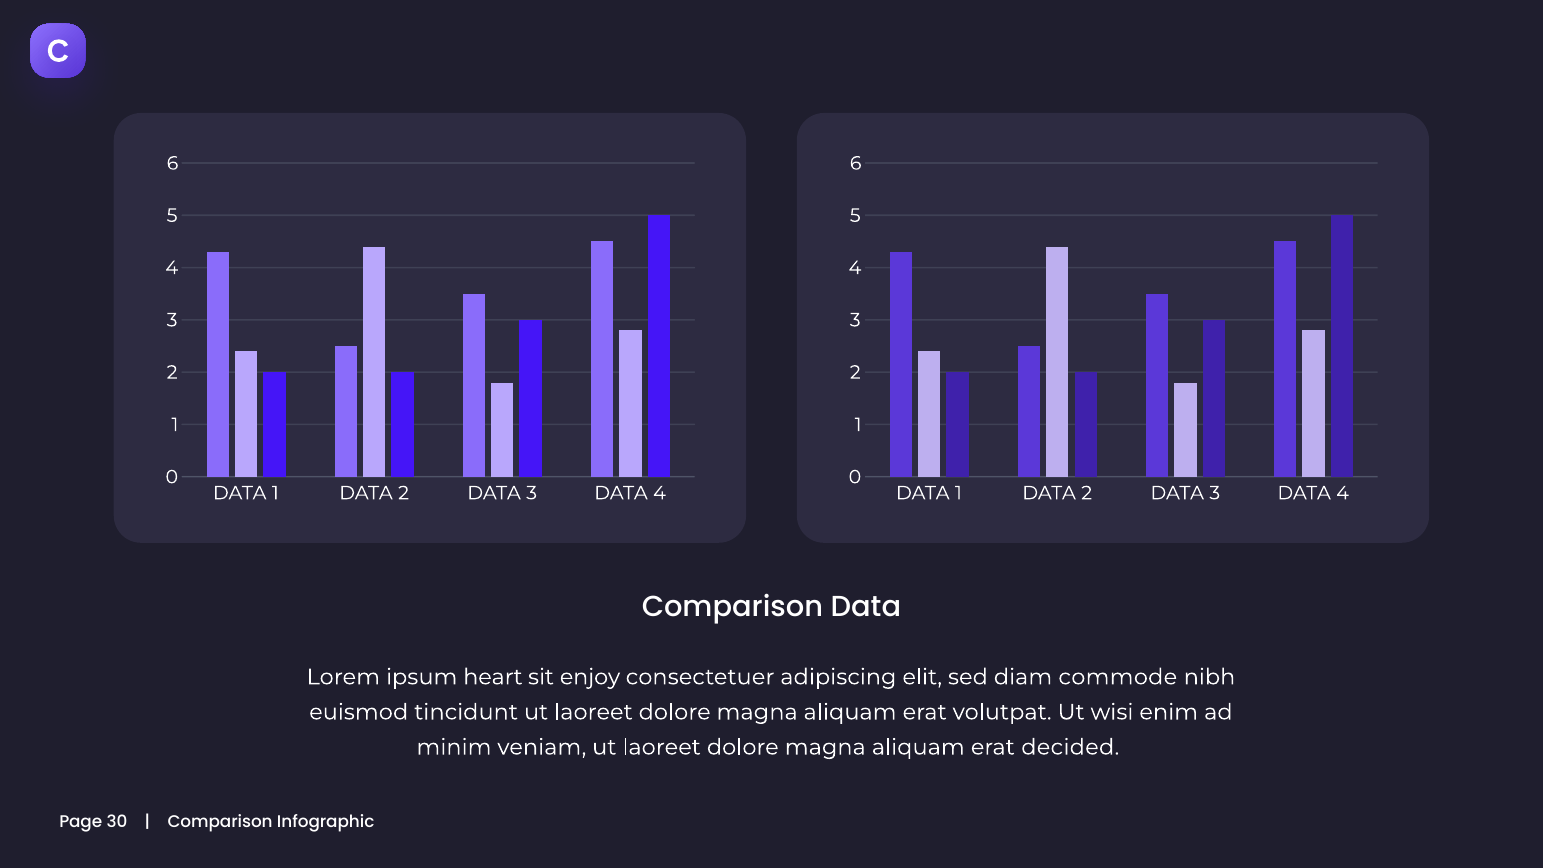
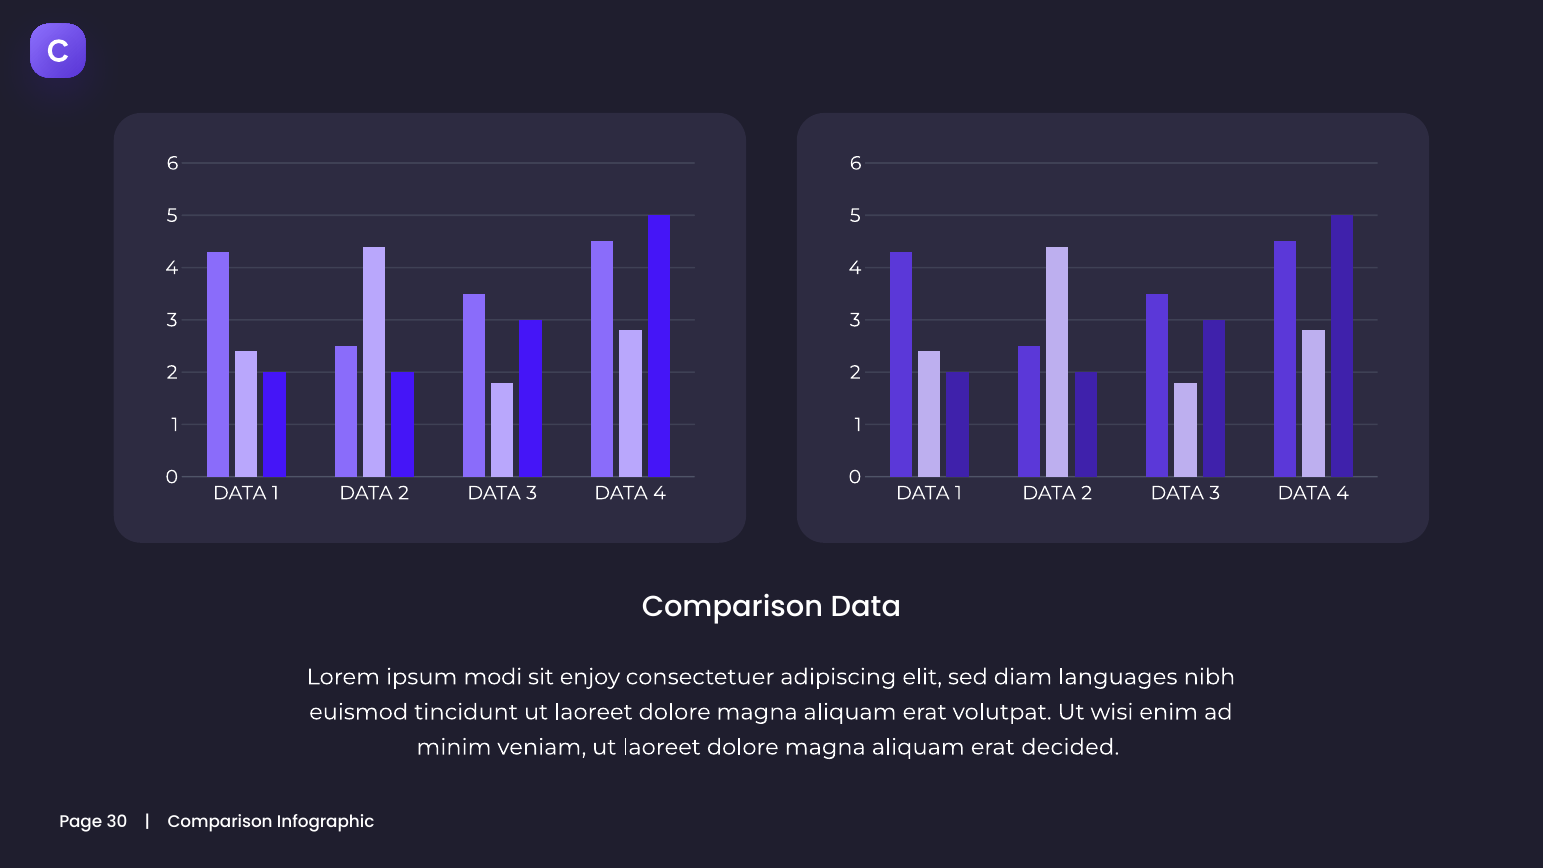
heart: heart -> modi (493, 677)
commode: commode -> languages (1118, 677)
